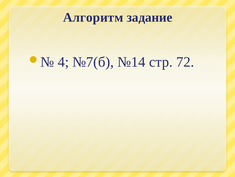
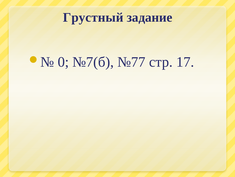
Алгоритм: Алгоритм -> Грустный (93, 17)
4: 4 -> 0 (63, 62)
№14: №14 -> №77 (131, 62)
72: 72 -> 17 (185, 62)
